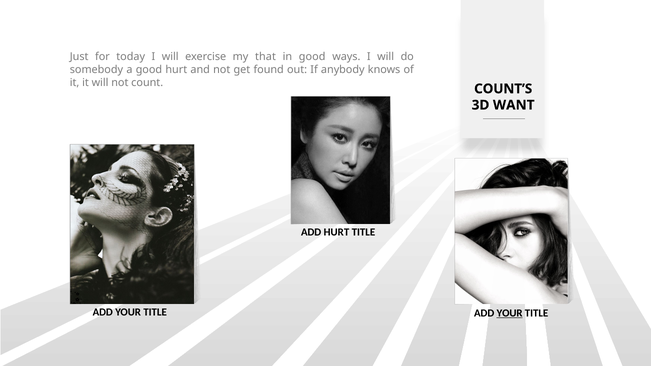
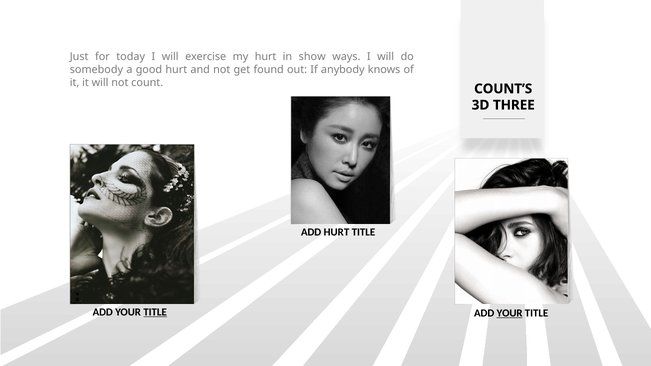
my that: that -> hurt (266, 57)
in good: good -> show (312, 57)
WANT: WANT -> THREE (514, 105)
TITLE underline: none -> present (155, 312)
